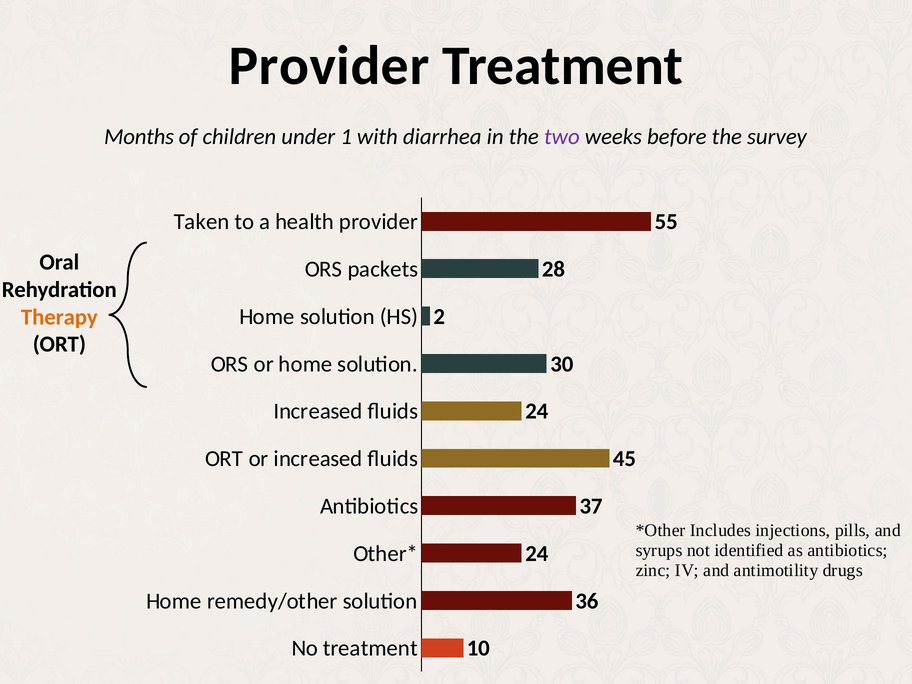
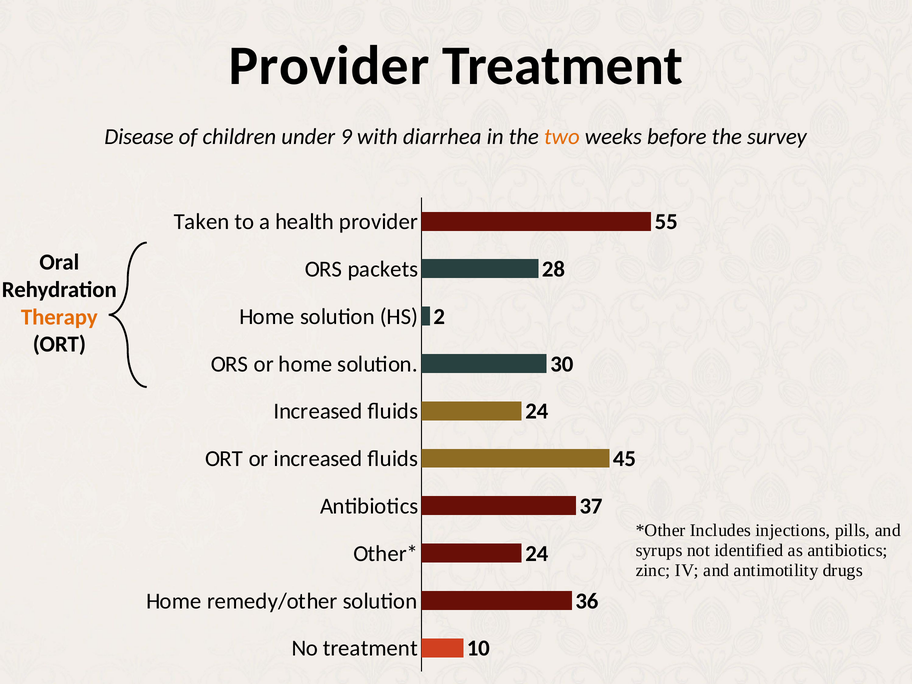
Months: Months -> Disease (139, 137)
1: 1 -> 9 (346, 137)
two colour: purple -> orange (562, 137)
